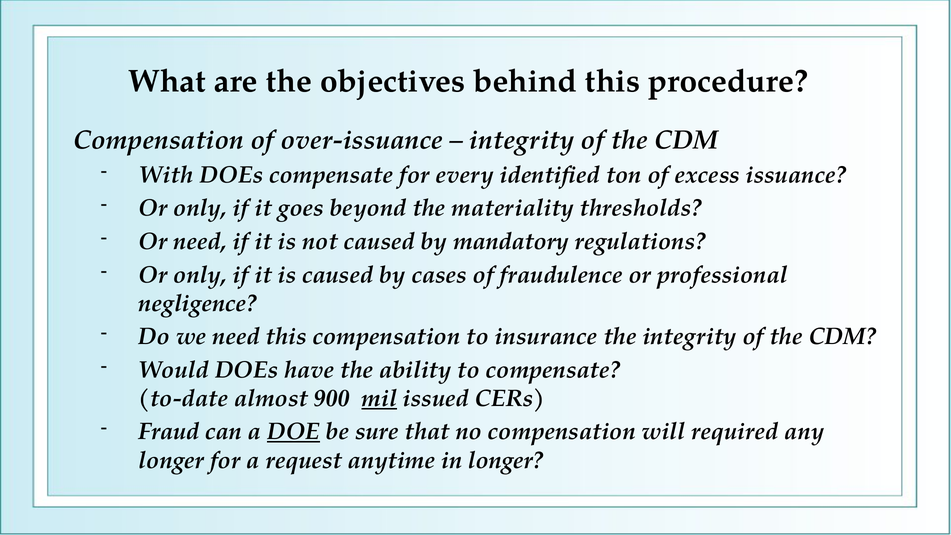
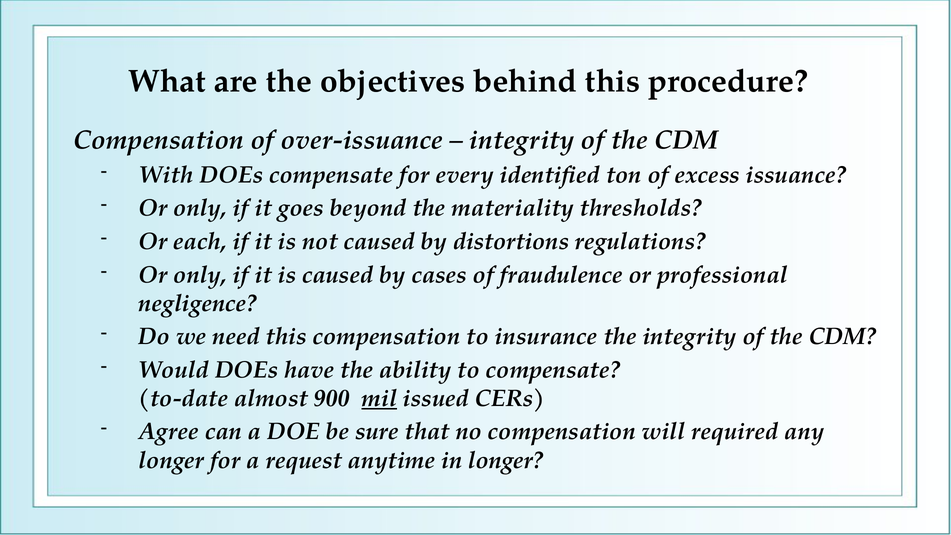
Or need: need -> each (200, 241)
mandatory: mandatory -> distortions (511, 241)
Fraud: Fraud -> Agree (169, 432)
DOE underline: present -> none (294, 432)
